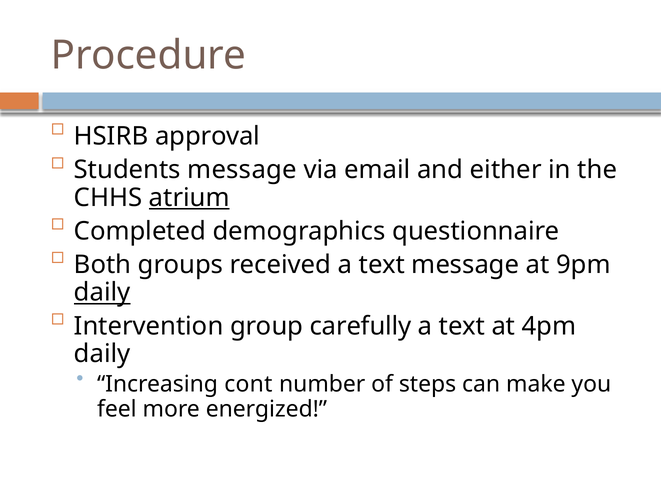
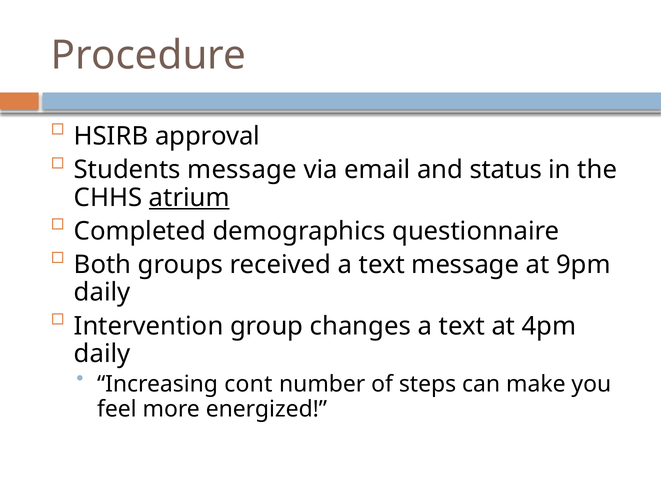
either: either -> status (506, 170)
daily underline: present -> none (102, 292)
carefully: carefully -> changes (360, 326)
